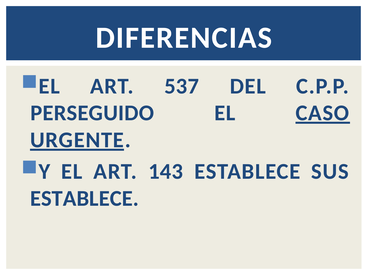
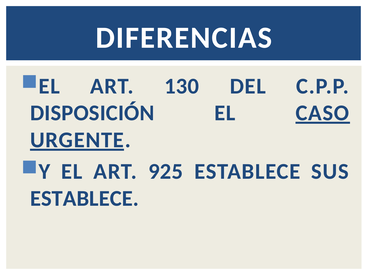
537: 537 -> 130 (182, 86)
PERSEGUIDO: PERSEGUIDO -> DISPOSICIÓN (92, 113)
143: 143 -> 925 (166, 172)
